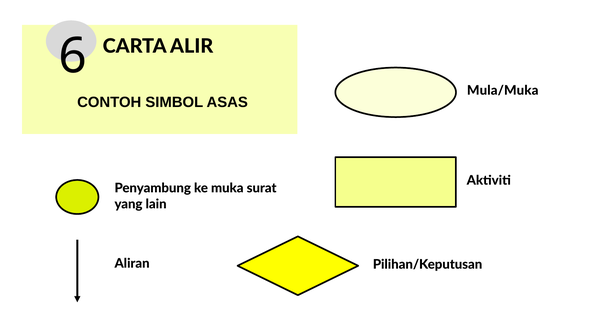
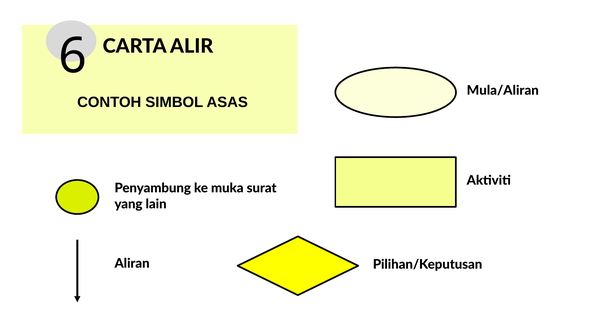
Mula/Muka: Mula/Muka -> Mula/Aliran (503, 90)
